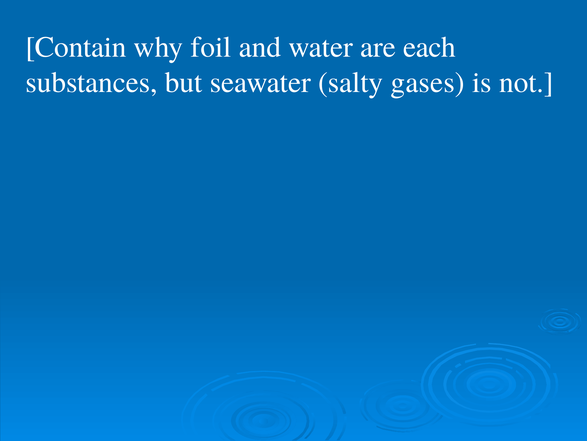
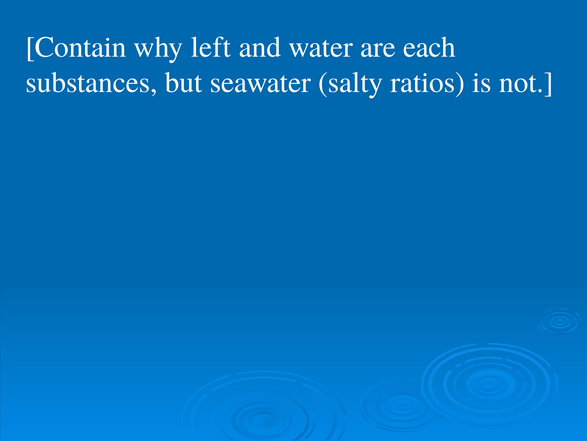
foil: foil -> left (211, 47)
gases: gases -> ratios (428, 82)
